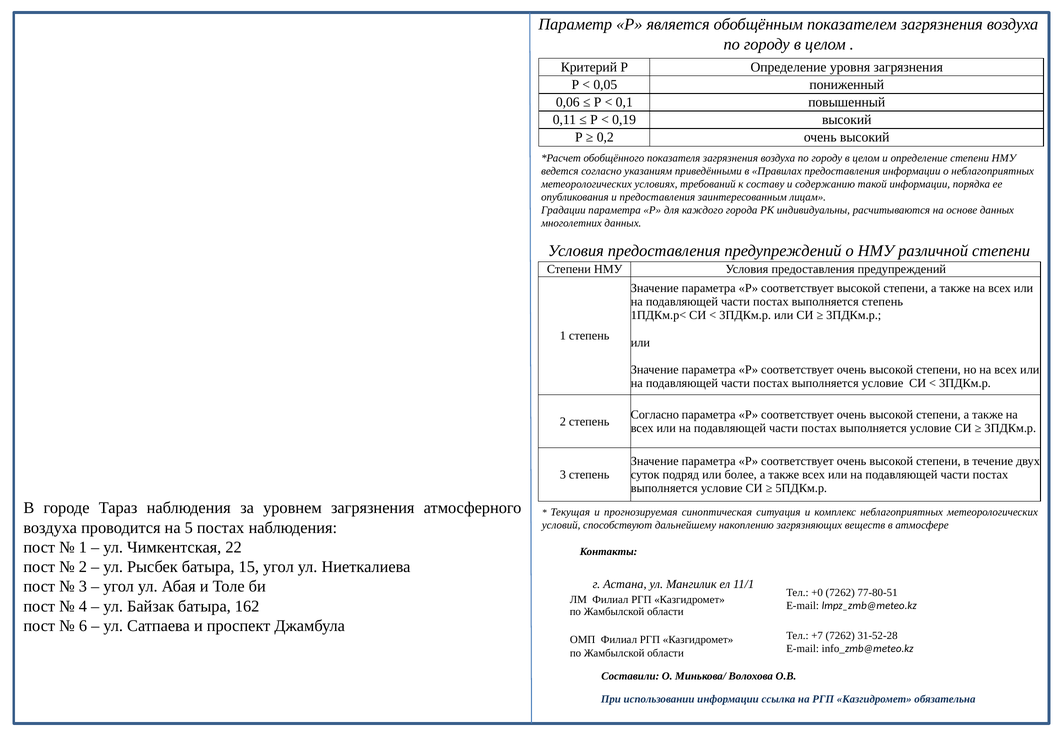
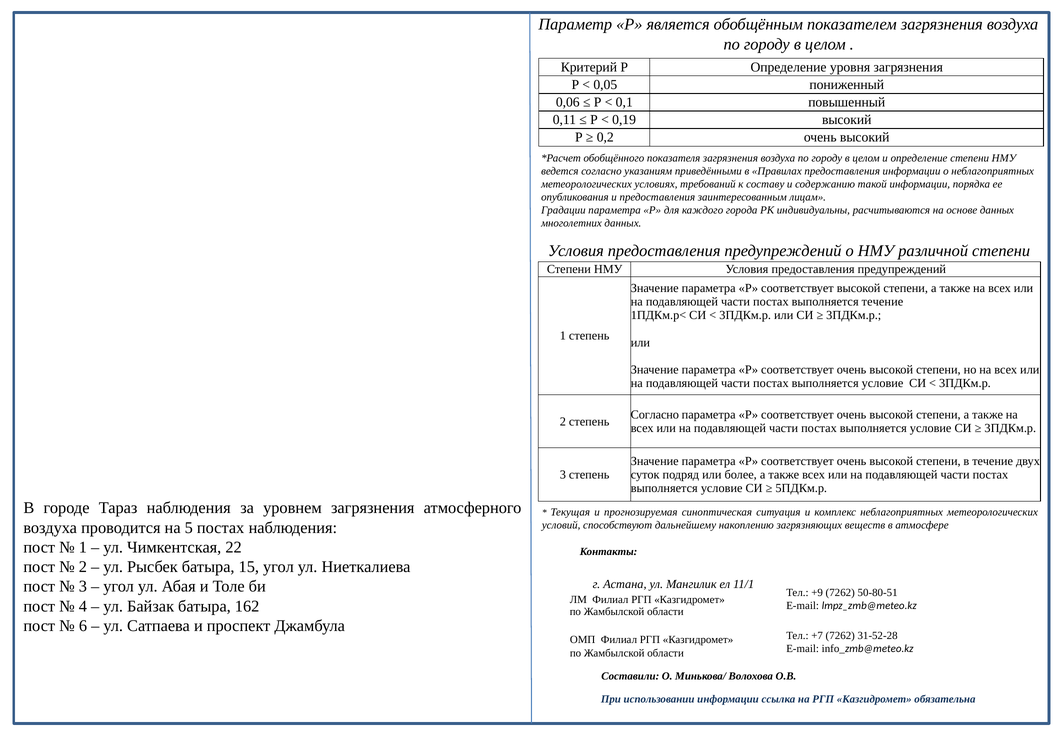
выполняется степень: степень -> течение (882, 302)
+0: +0 -> +9 (817, 593)
77-80-51: 77-80-51 -> 50-80-51 (878, 593)
